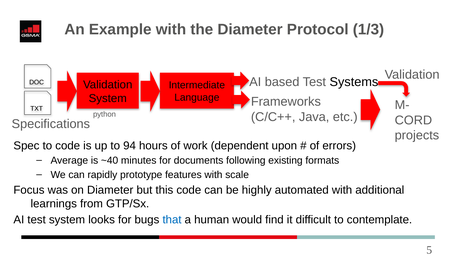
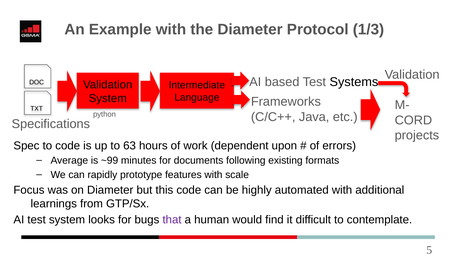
94: 94 -> 63 (130, 146)
~40: ~40 -> ~99 (110, 161)
that colour: blue -> purple (172, 220)
